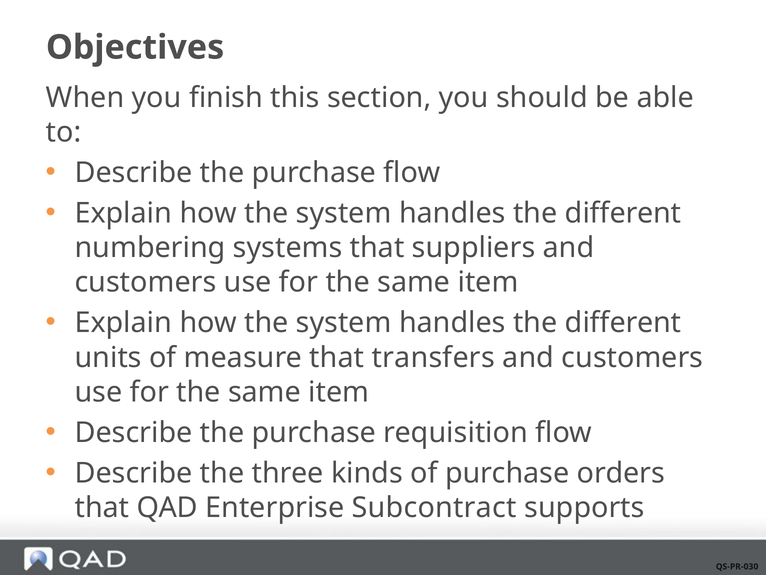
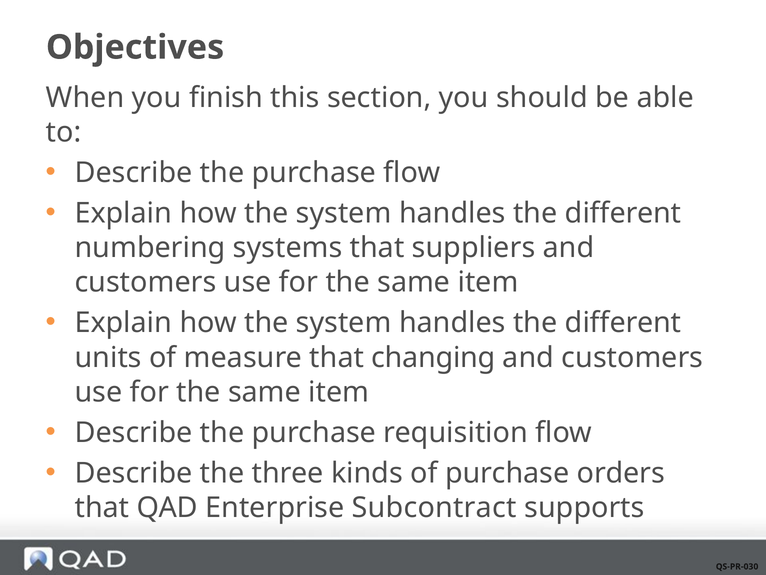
transfers: transfers -> changing (433, 357)
